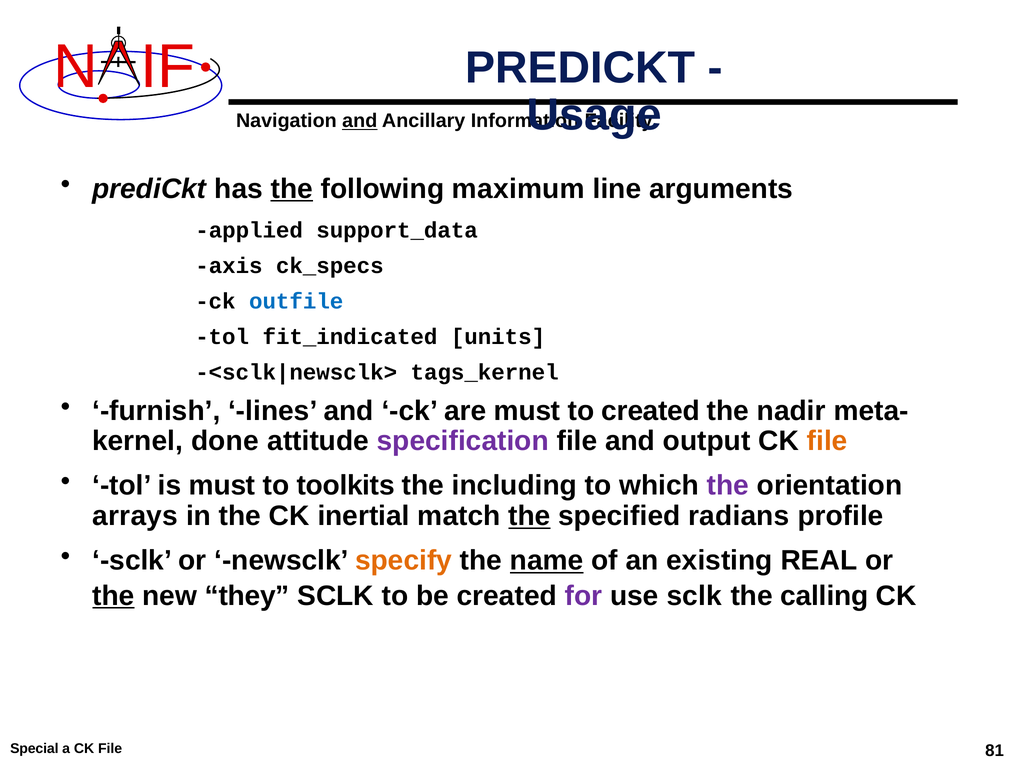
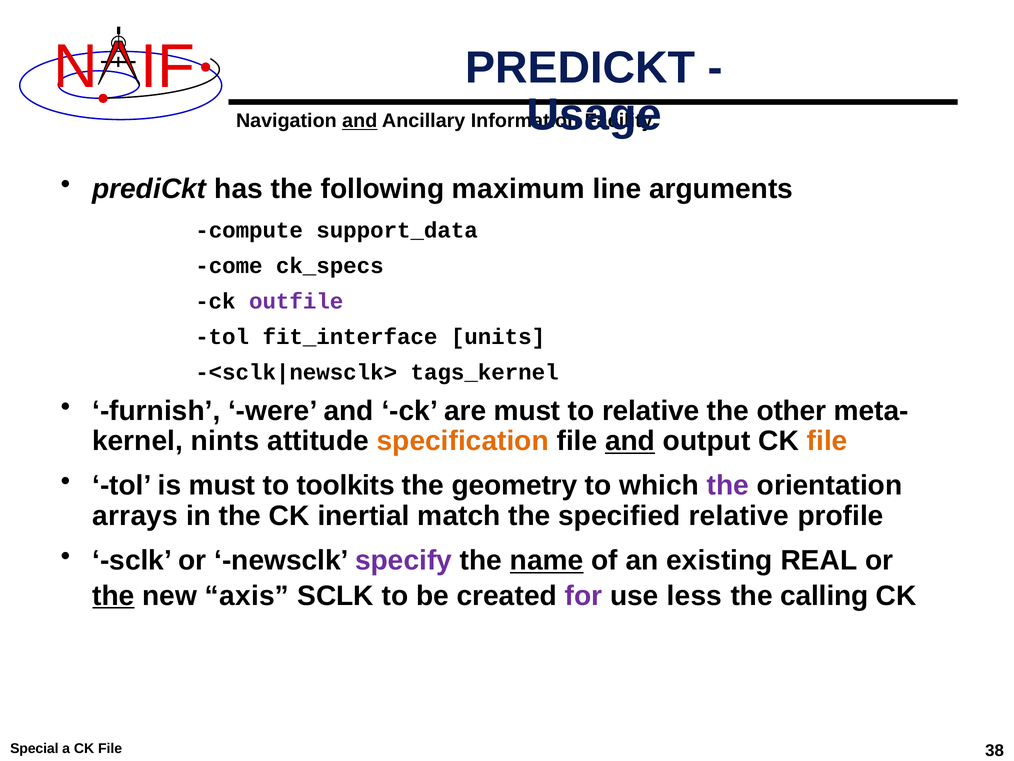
the underline: present -> none (292, 189)
applied: applied -> compute (249, 230)
axis: axis -> come (229, 266)
outfile colour: blue -> purple (296, 301)
fit_indicated: fit_indicated -> fit_interface (350, 337)
lines: lines -> were (273, 411)
to created: created -> relative (651, 411)
nadir: nadir -> other (791, 411)
done: done -> nints (225, 441)
specification colour: purple -> orange (463, 441)
and underline: none -> present (630, 441)
including: including -> geometry (515, 486)
the underline: present -> none (529, 516)
specified radians: radians -> relative (739, 516)
specify colour: orange -> purple (404, 560)
they: they -> axis (247, 596)
use sclk: sclk -> less (694, 596)
81: 81 -> 38 (995, 751)
